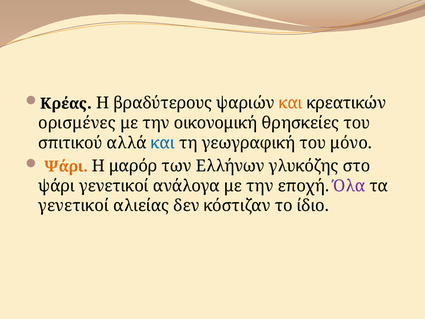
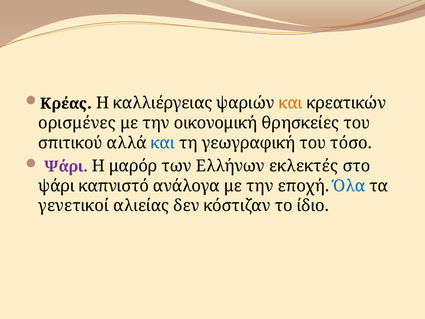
βραδύτερους: βραδύτερους -> καλλιέργειας (163, 103)
μόνο: μόνο -> τόσο (351, 143)
Ψάρι colour: orange -> purple (66, 166)
γλυκόζης: γλυκόζης -> εκλεκτές (304, 166)
ψάρι γενετικοί: γενετικοί -> καπνιστό (114, 186)
Όλα colour: purple -> blue (349, 186)
